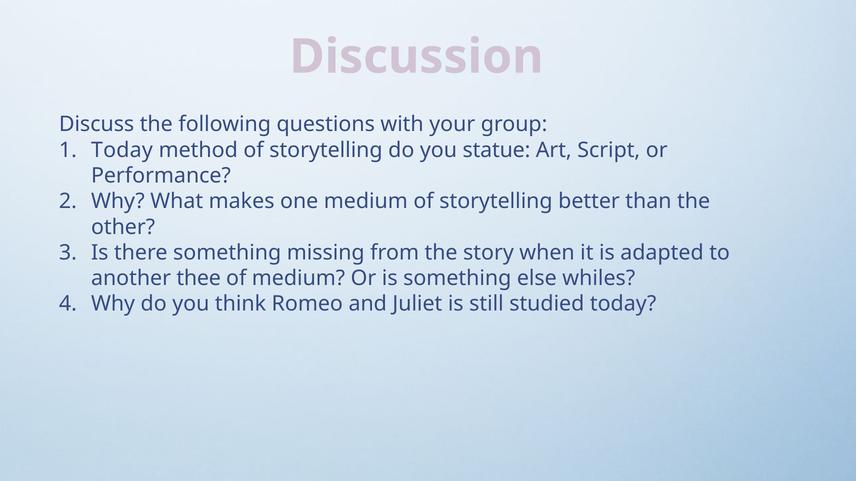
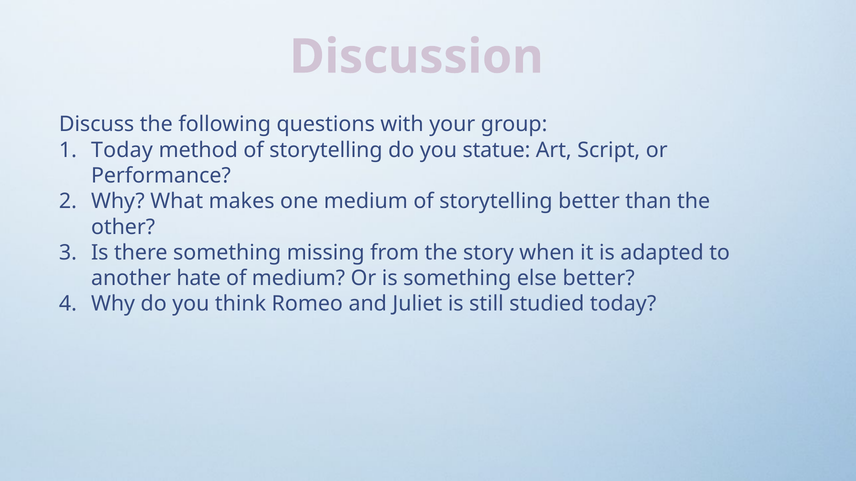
thee: thee -> hate (199, 279)
else whiles: whiles -> better (599, 279)
